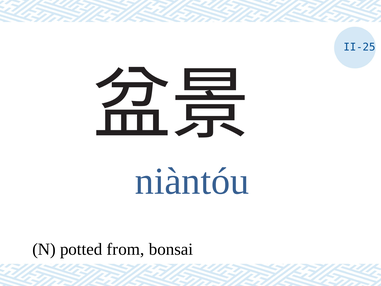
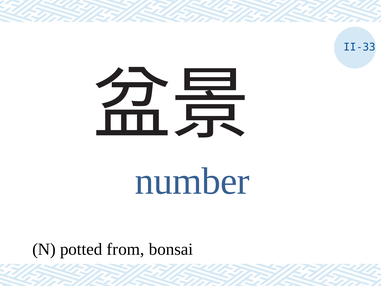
II-25: II-25 -> II-33 (359, 47)
niàntóu: niàntóu -> number (192, 181)
